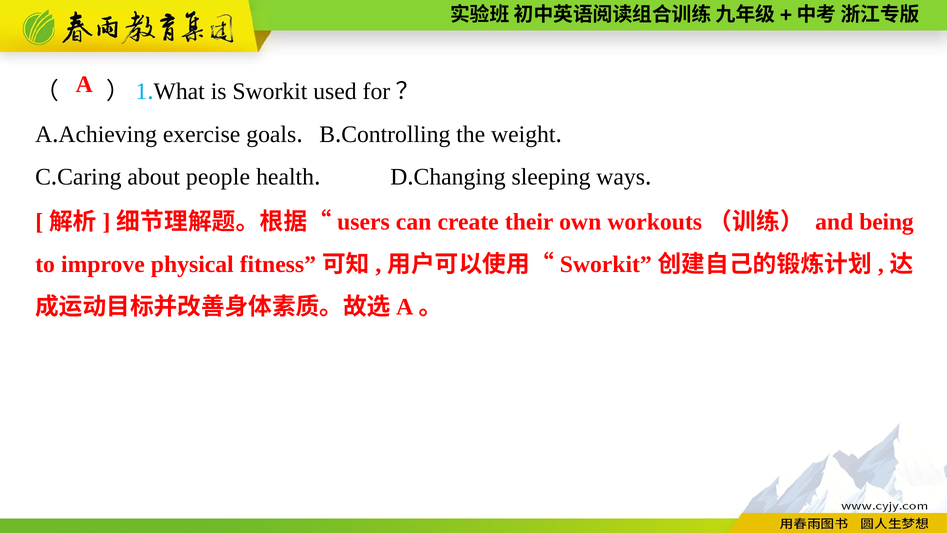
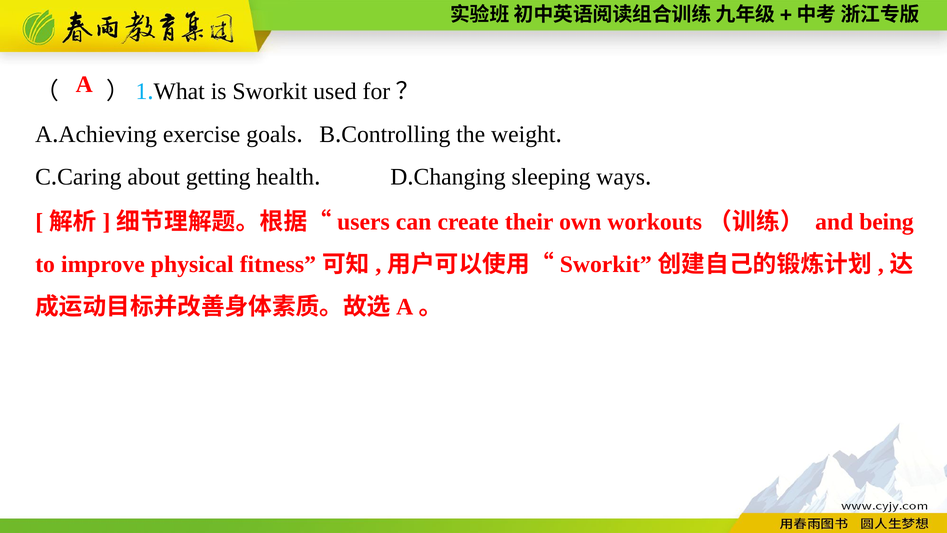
people: people -> getting (218, 177)
